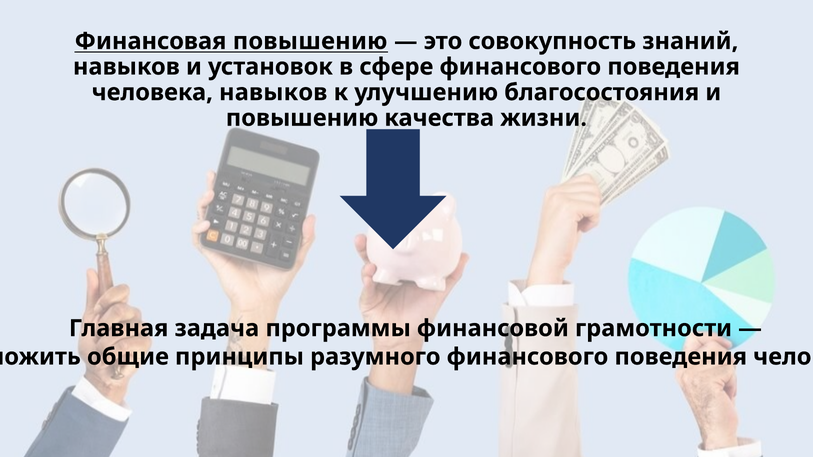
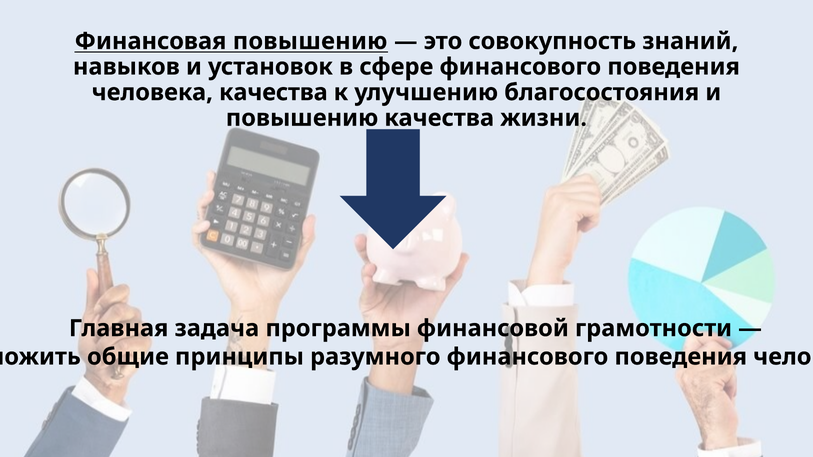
человека навыков: навыков -> качества (273, 92)
